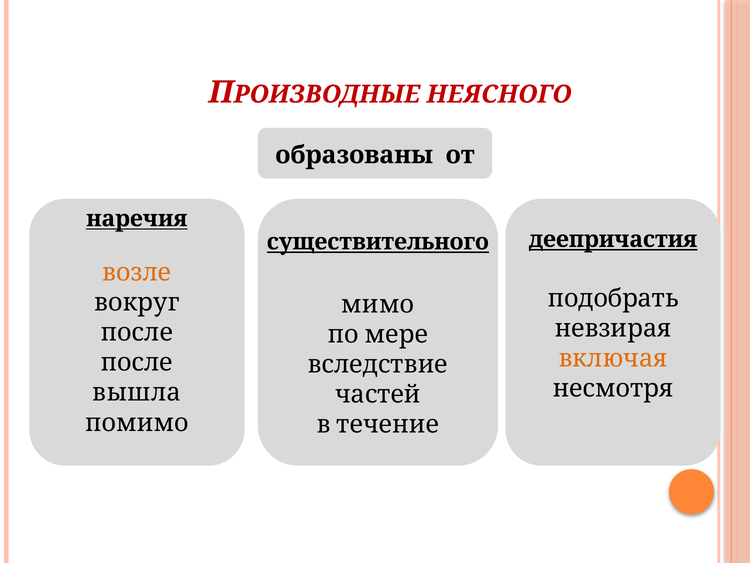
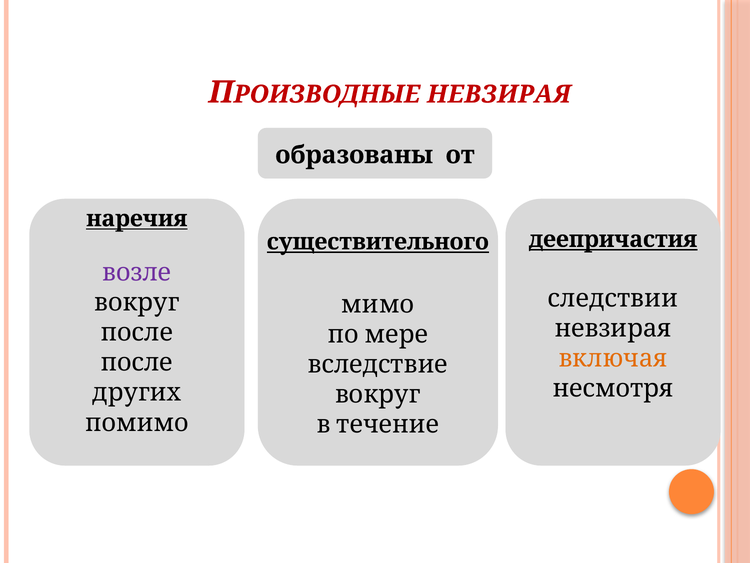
НЕЯСНОГО: НЕЯСНОГО -> НЕВЗИРАЯ (499, 94)
возле colour: orange -> purple (137, 272)
подобрать: подобрать -> следствии (613, 298)
вышла: вышла -> других (137, 392)
частей: частей -> вокруг (378, 394)
